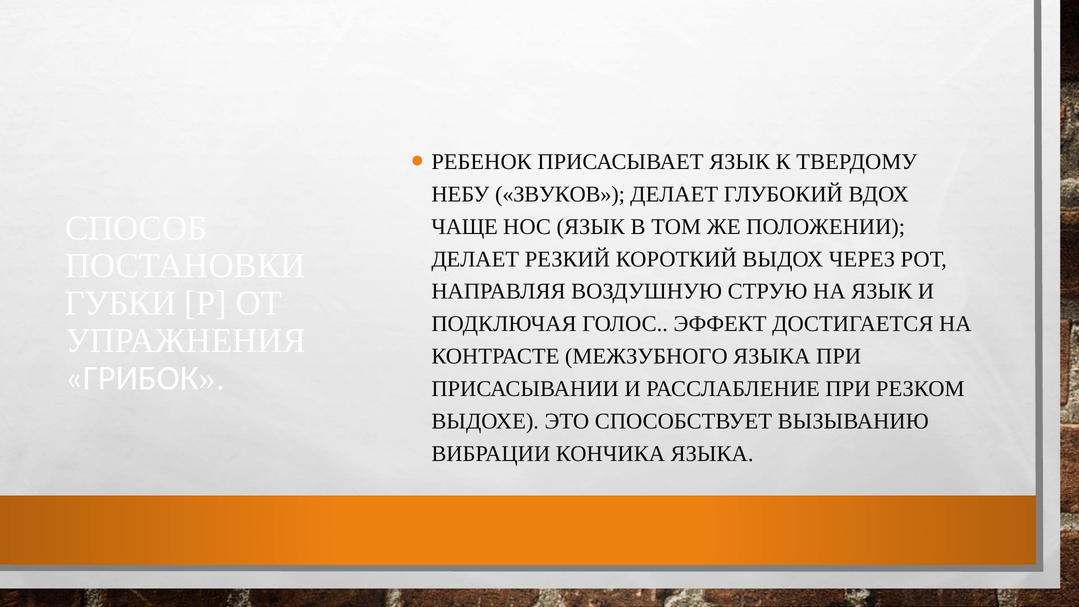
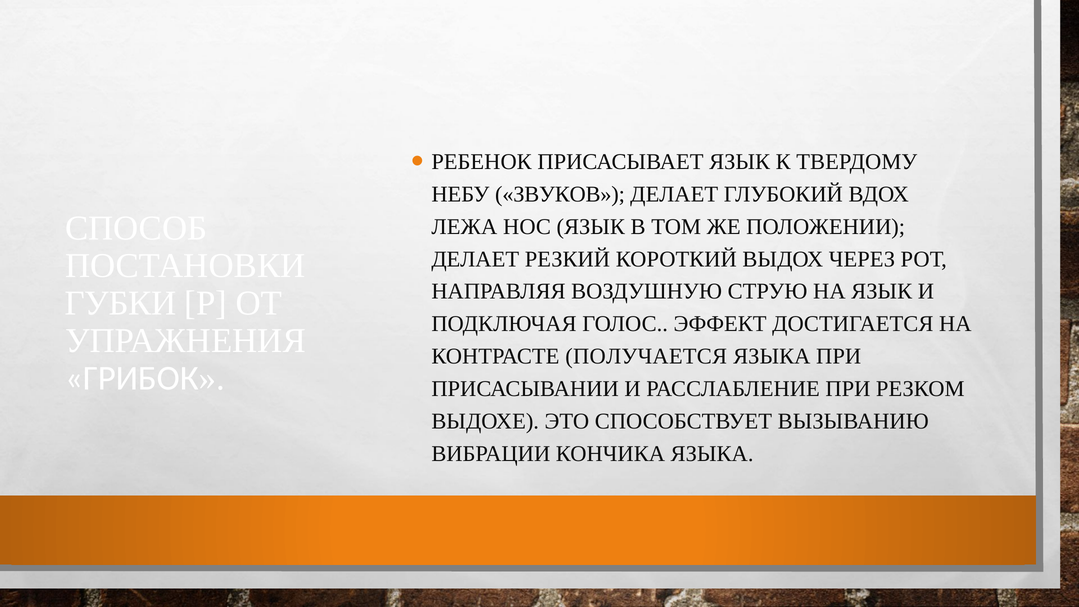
ЧАЩЕ: ЧАЩЕ -> ЛЕЖА (464, 227)
МЕЖЗУБНОГО: МЕЖЗУБНОГО -> ПОЛУЧАЕТСЯ (646, 356)
